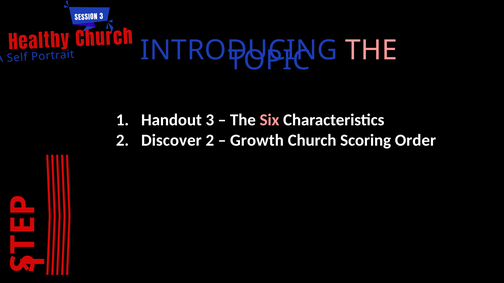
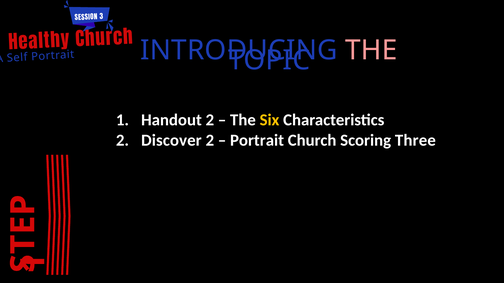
Handout 3: 3 -> 2 (210, 120)
Six colour: pink -> yellow (269, 120)
Growth: Growth -> Portrait (257, 140)
Order: Order -> Three (415, 140)
